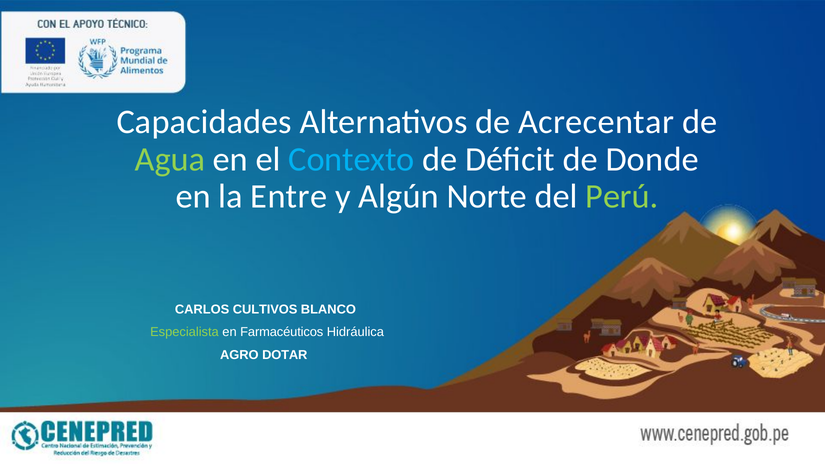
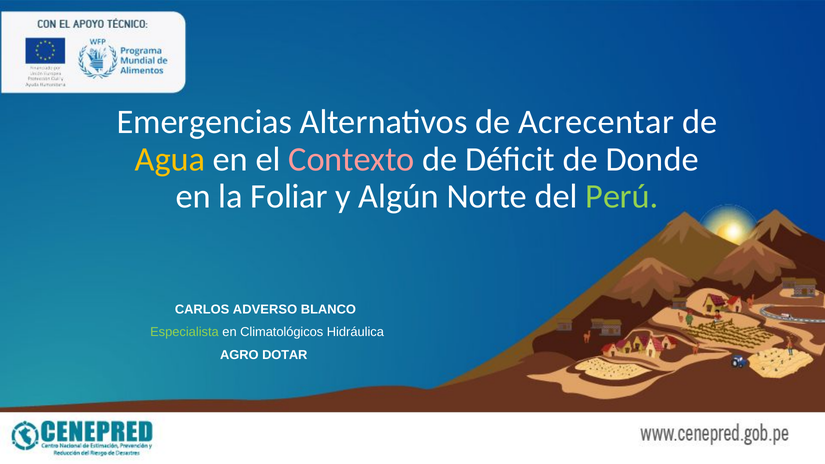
Capacidades: Capacidades -> Emergencias (204, 122)
Agua colour: light green -> yellow (170, 159)
Contexto colour: light blue -> pink (351, 159)
Entre: Entre -> Foliar (289, 196)
CULTIVOS: CULTIVOS -> ADVERSO (265, 310)
Farmacéuticos: Farmacéuticos -> Climatológicos (282, 332)
